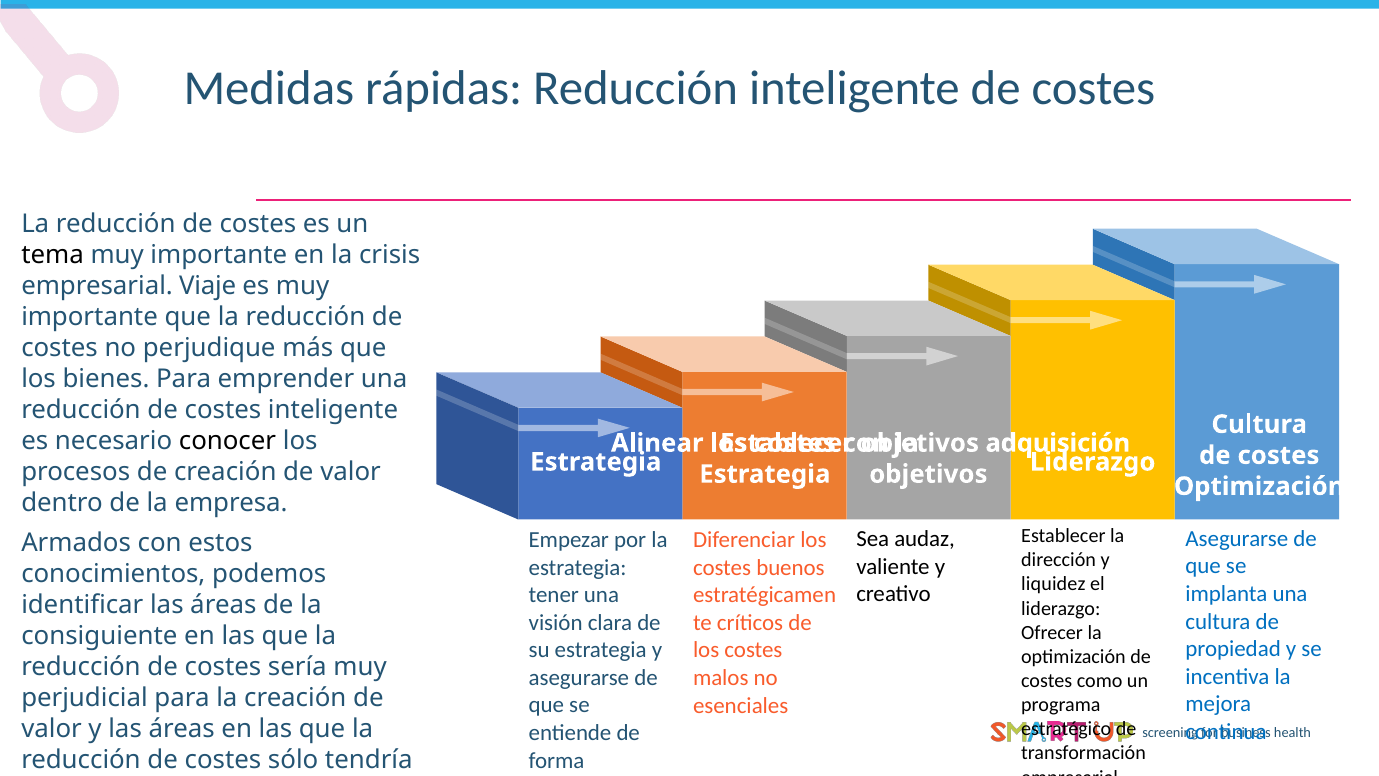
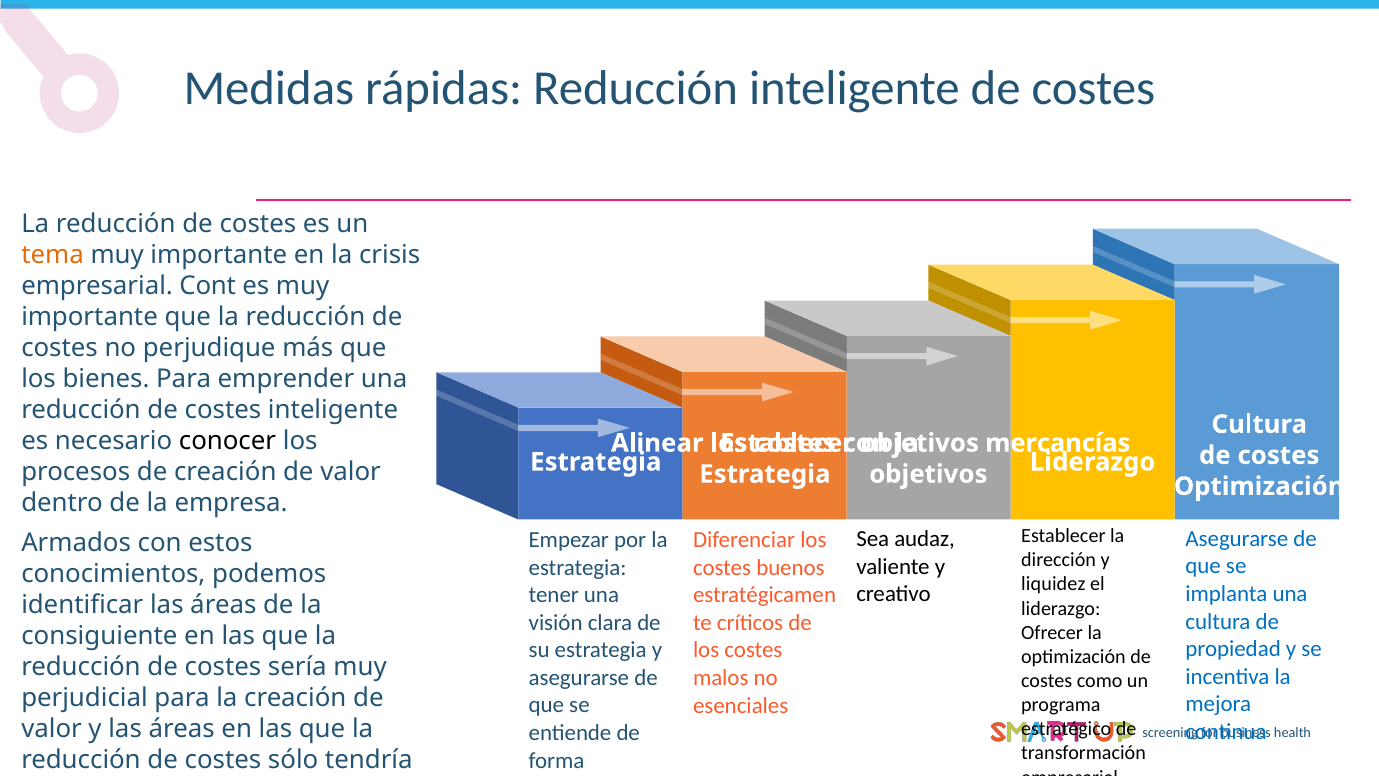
tema colour: black -> orange (53, 255)
Viaje: Viaje -> Cont (208, 286)
adquisición: adquisición -> mercancías (1058, 443)
